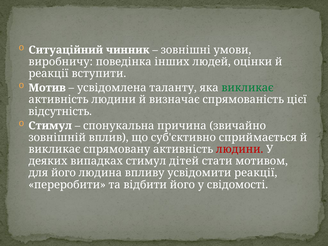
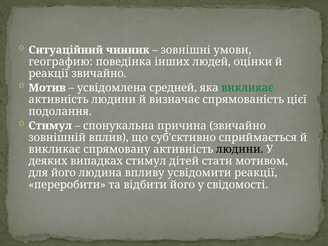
виробничу: виробничу -> географию (61, 62)
реакції вступити: вступити -> звичайно (99, 74)
таланту: таланту -> средней (173, 88)
відсутність: відсутність -> подолання (60, 111)
людини colour: red -> black (240, 149)
